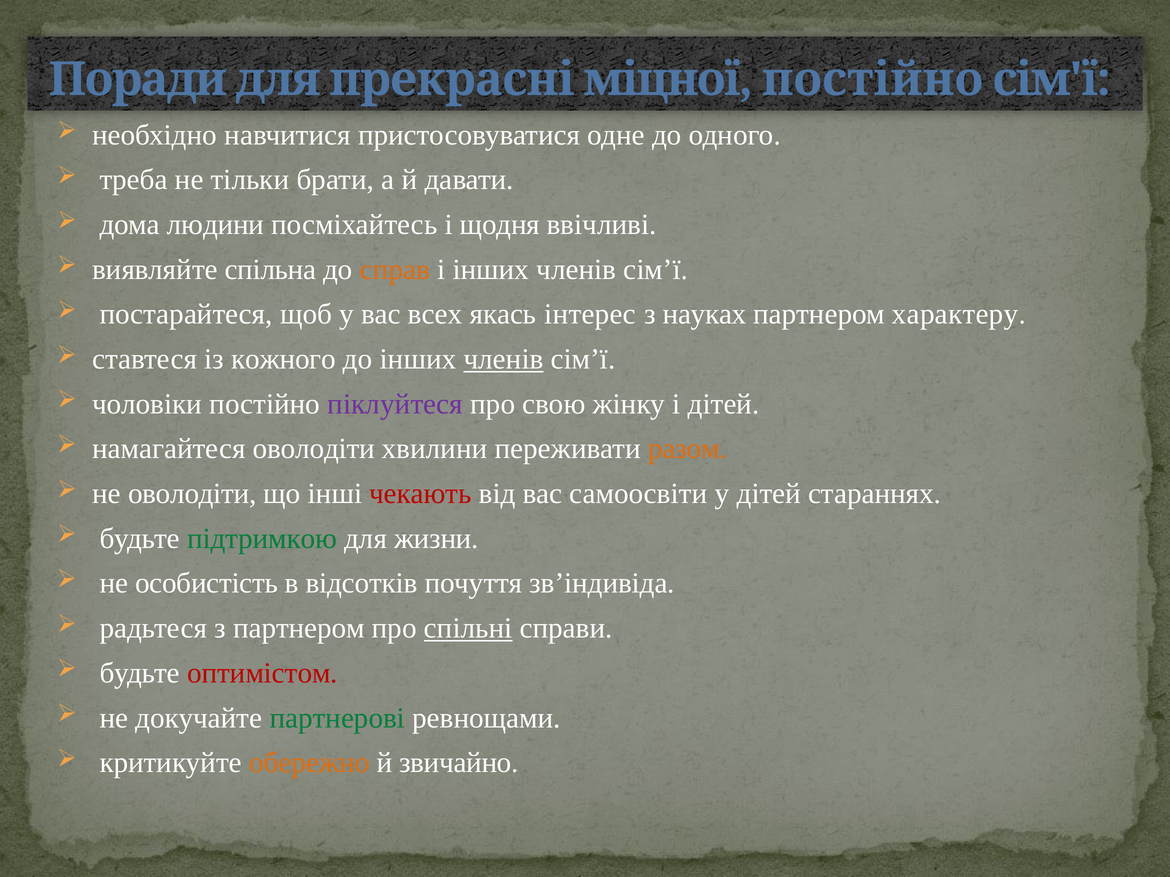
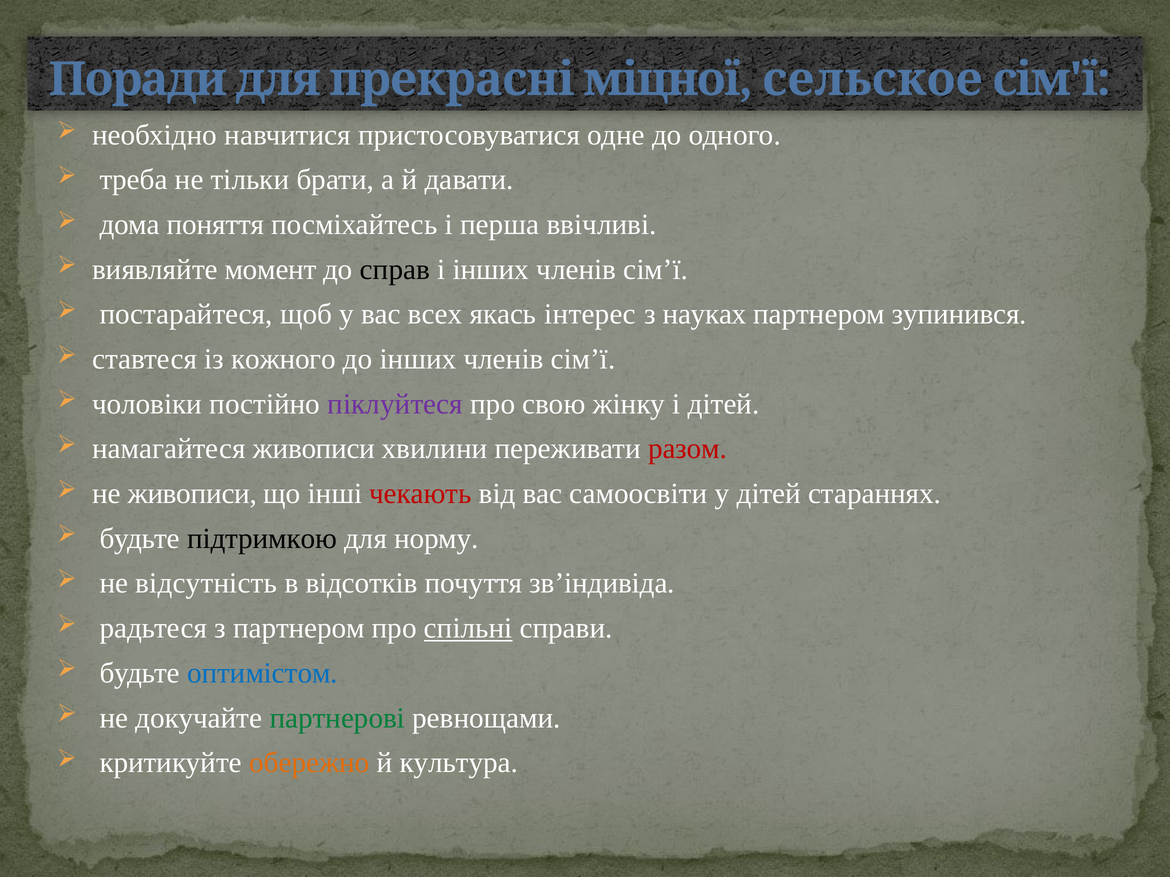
міцної постійно: постійно -> сельское (872, 80)
людини: людини -> поняття (216, 225)
щодня: щодня -> перша (500, 225)
спільна: спільна -> момент (271, 270)
справ colour: orange -> black (395, 270)
характеру: характеру -> зупинився (959, 314)
членів underline: present -> none (504, 359)
намагайтеся оволодіти: оволодіти -> живописи (314, 449)
разом colour: orange -> red (688, 449)
не оволодіти: оволодіти -> живописи (192, 494)
підтримкою colour: green -> black (262, 539)
жизни: жизни -> норму (436, 539)
особистість: особистість -> відсутність (206, 584)
оптимістом colour: red -> blue (262, 673)
звичайно: звичайно -> культура (459, 763)
